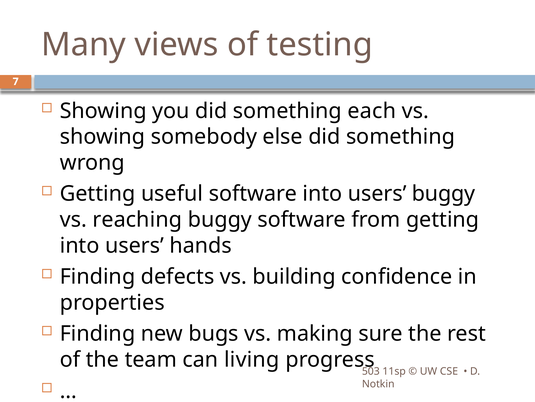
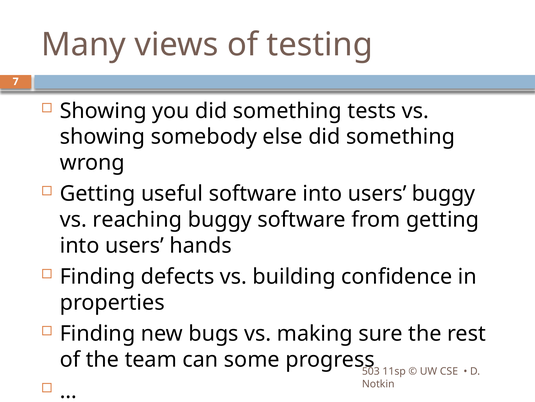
each: each -> tests (372, 111)
living: living -> some (252, 359)
